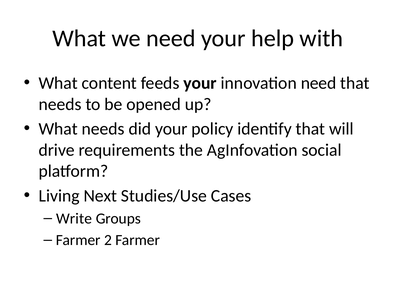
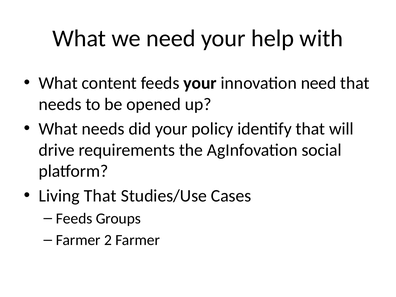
Living Next: Next -> That (100, 196)
Write: Write -> Feeds (74, 218)
